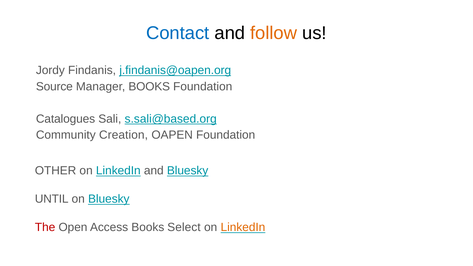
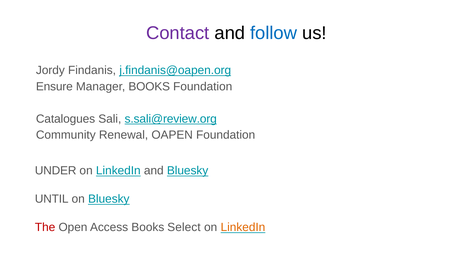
Contact colour: blue -> purple (178, 33)
follow colour: orange -> blue (274, 33)
Source: Source -> Ensure (54, 87)
s.sali@based.org: s.sali@based.org -> s.sali@review.org (171, 119)
Creation: Creation -> Renewal (124, 135)
OTHER: OTHER -> UNDER (56, 171)
